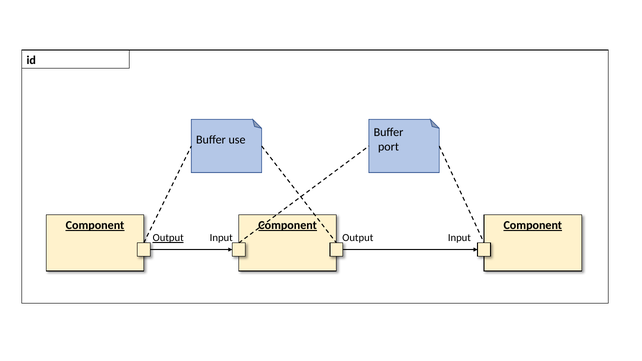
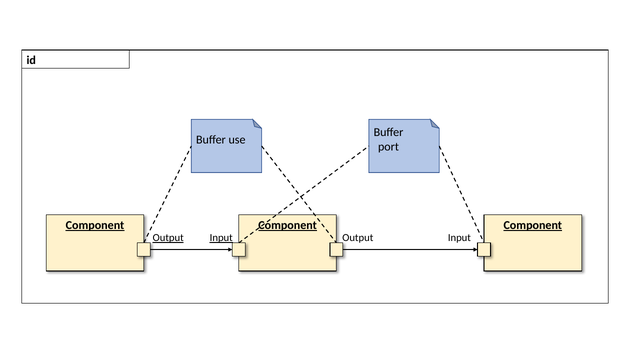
Input underline: none -> present (221, 238)
